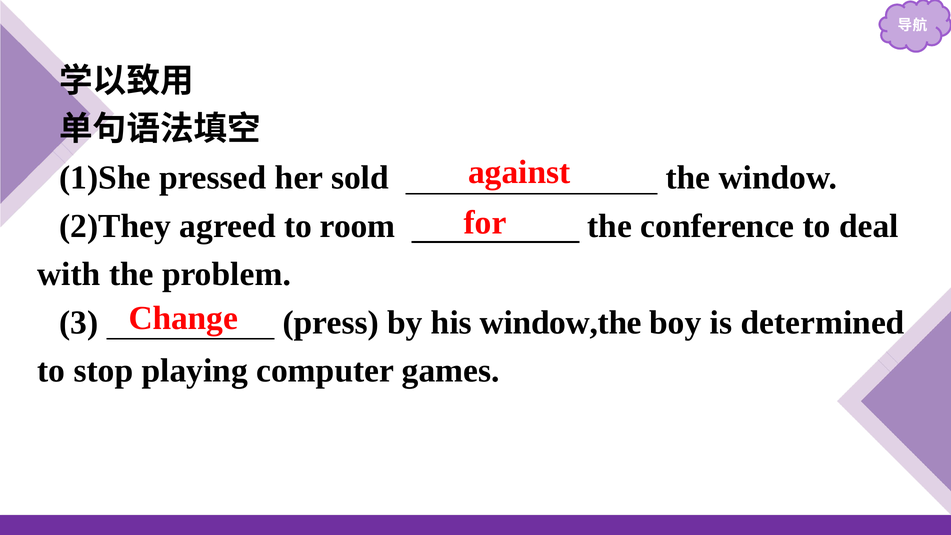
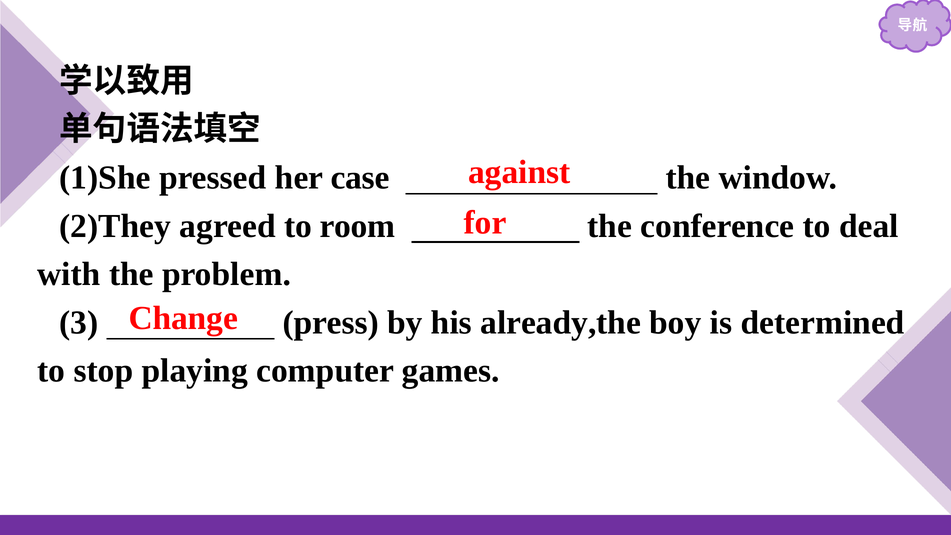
sold: sold -> case (360, 178)
window,the: window,the -> already,the (561, 322)
